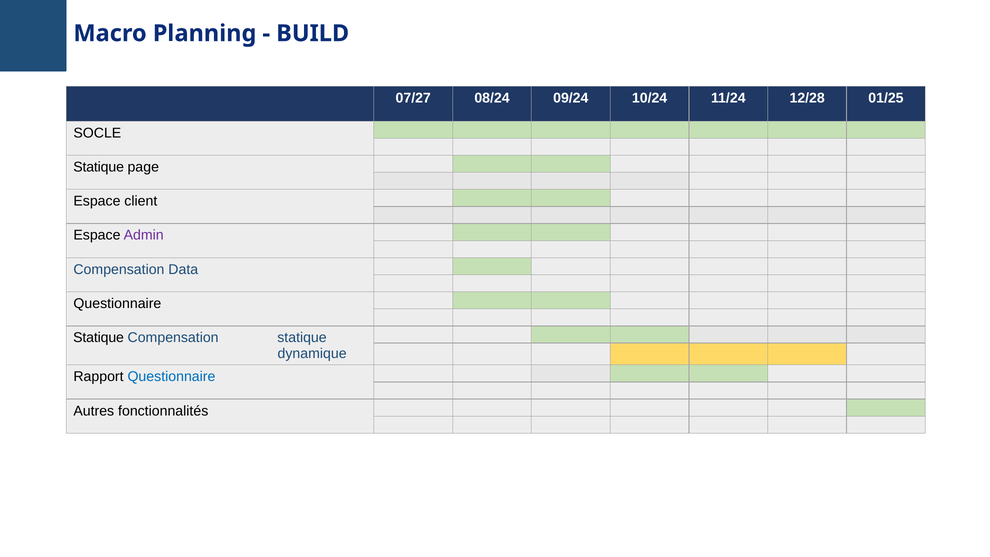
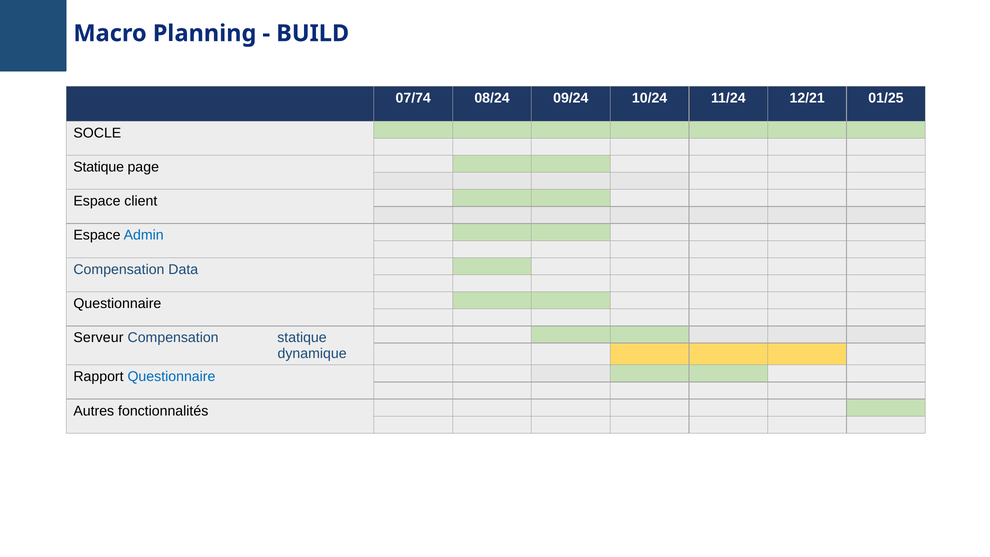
07/27: 07/27 -> 07/74 (413, 98)
12/28: 12/28 -> 12/21 (807, 98)
Admin colour: purple -> blue (144, 235)
Statique: Statique -> Serveur (98, 338)
